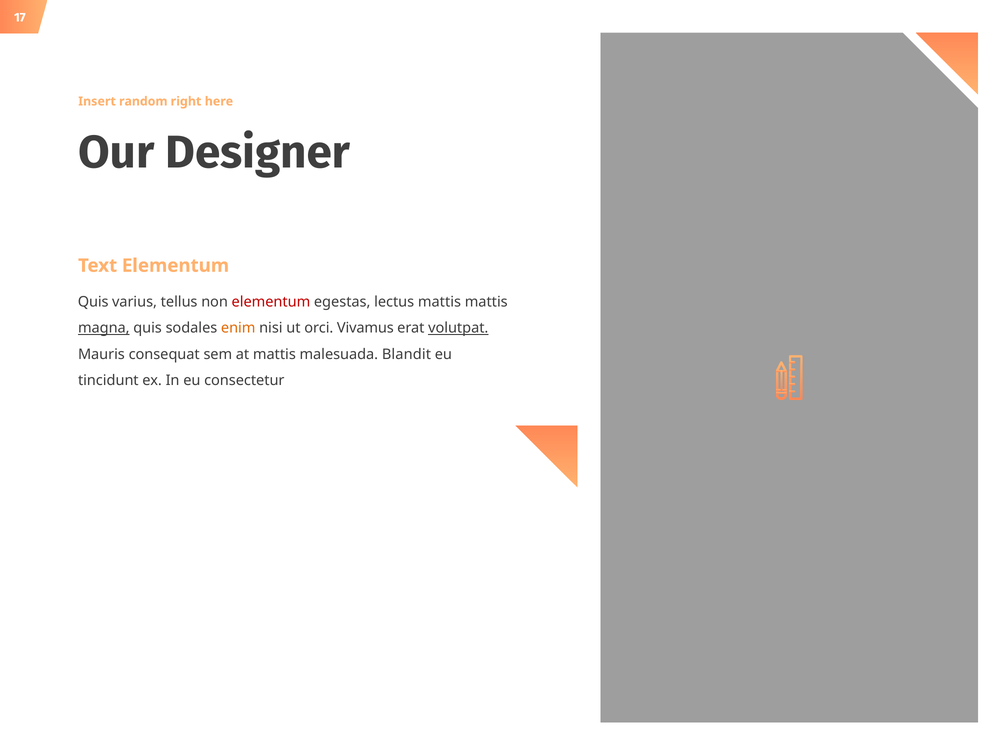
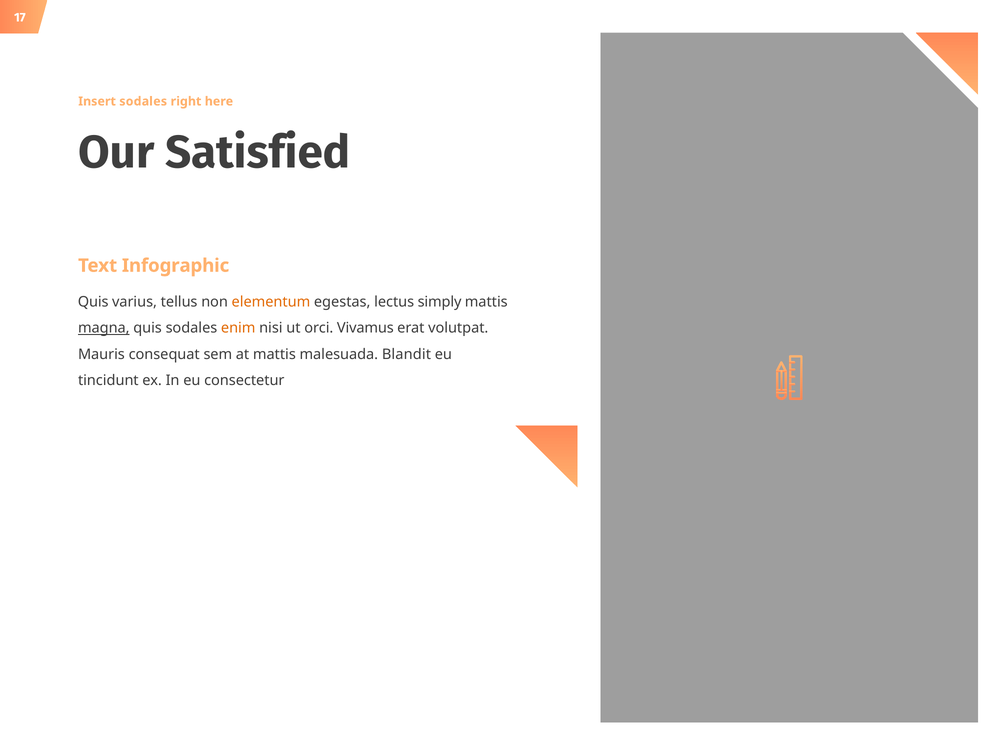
Insert random: random -> sodales (143, 101)
Designer: Designer -> Satisfied (258, 153)
Text Elementum: Elementum -> Infographic (176, 266)
elementum colour: red -> orange (271, 302)
lectus mattis: mattis -> simply (440, 302)
volutpat underline: present -> none (458, 328)
